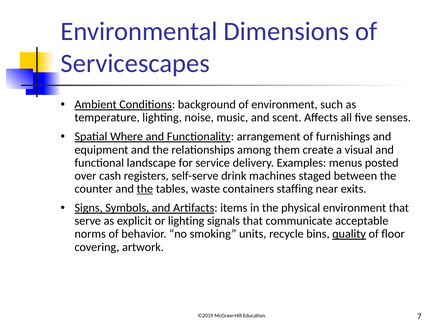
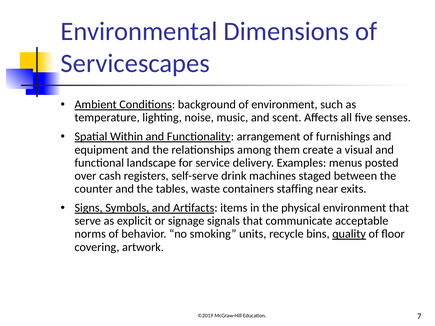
Where: Where -> Within (127, 137)
the underline: present -> none (145, 189)
or lighting: lighting -> signage (186, 221)
